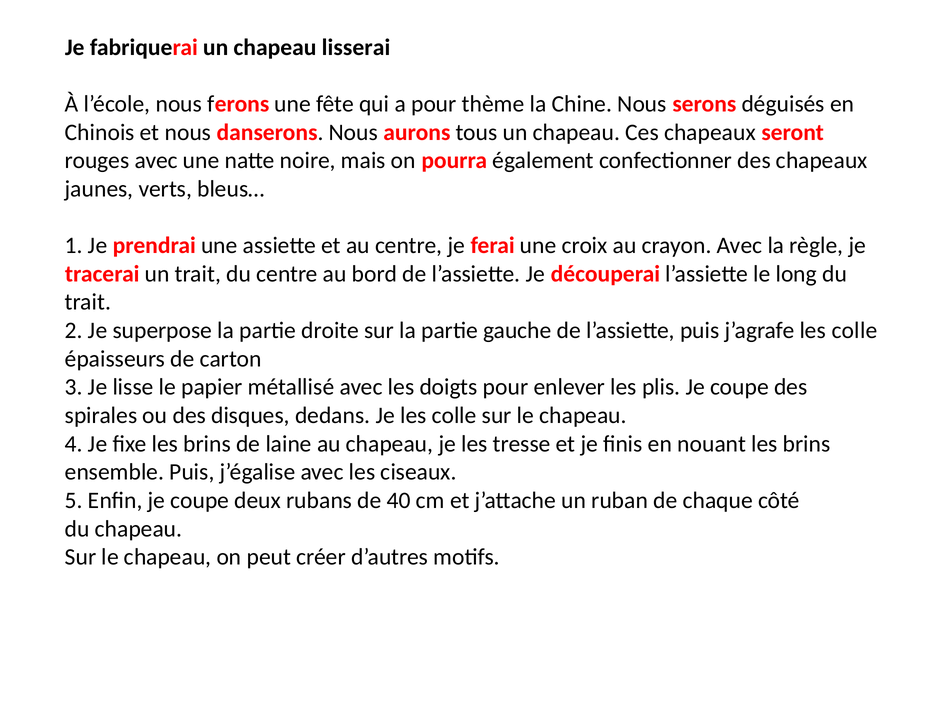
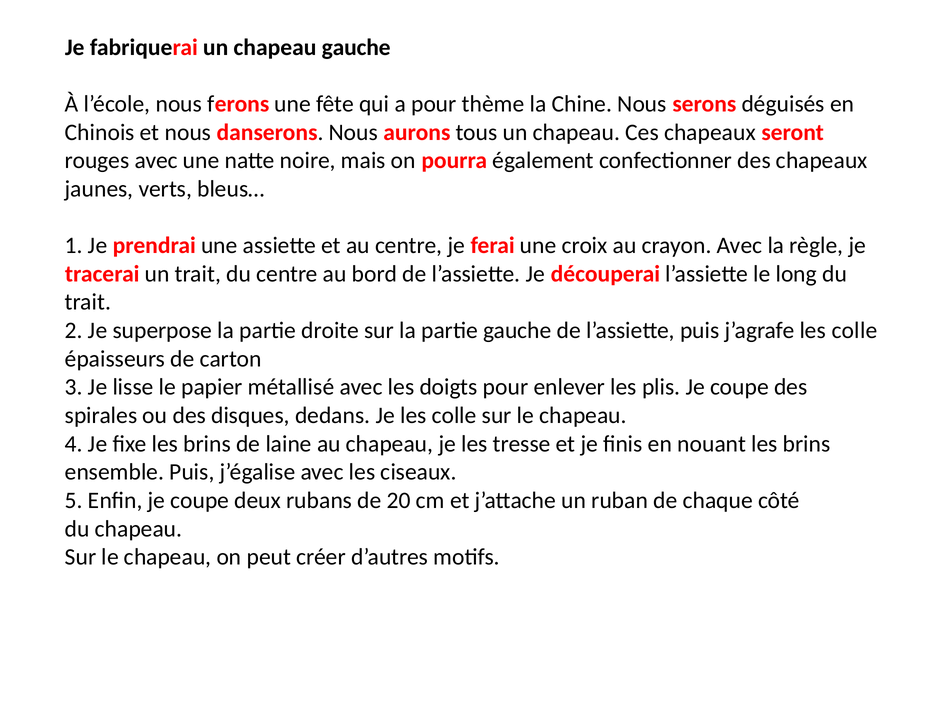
chapeau lisserai: lisserai -> gauche (356, 47)
40: 40 -> 20 (399, 500)
